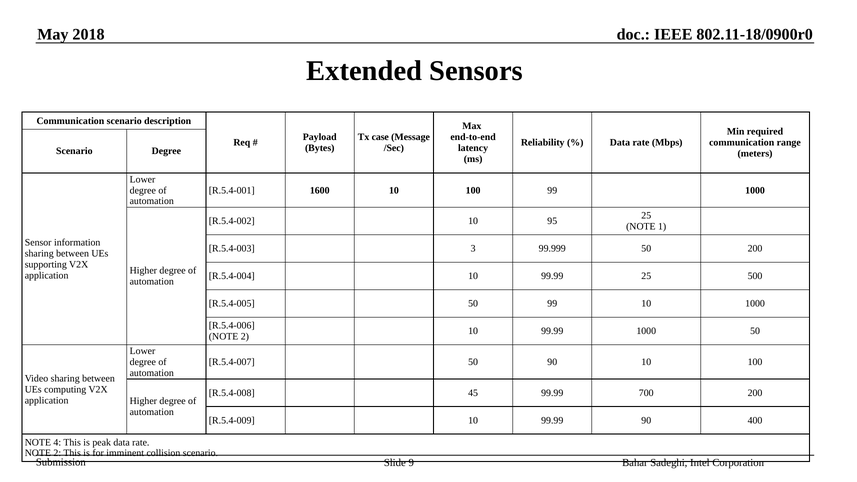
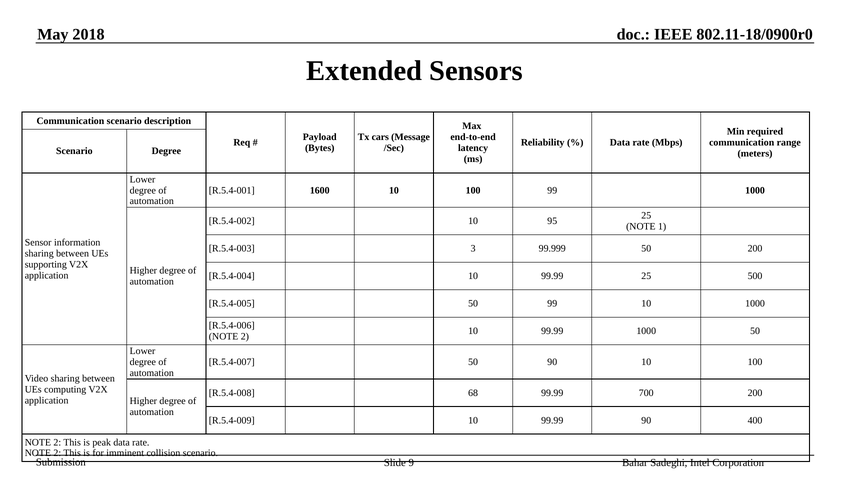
case: case -> cars (380, 137)
45: 45 -> 68 (473, 393)
4: 4 -> 2 (57, 442)
